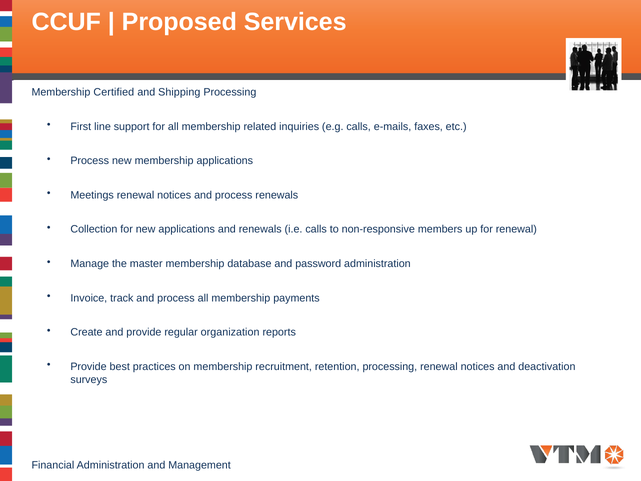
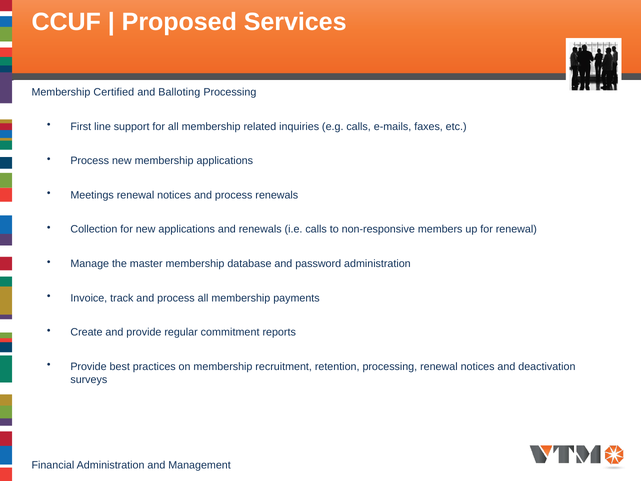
Shipping: Shipping -> Balloting (179, 92)
regular organization: organization -> commitment (230, 333)
